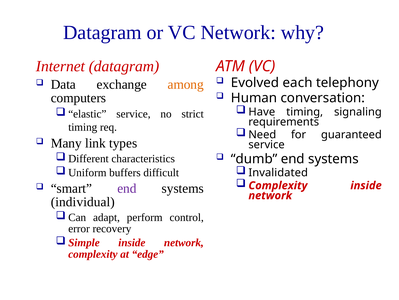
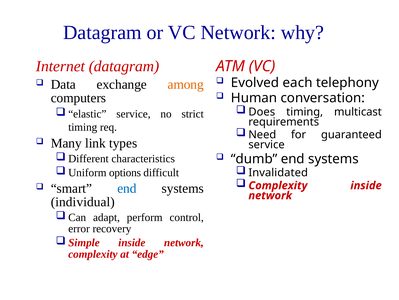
Have: Have -> Does (262, 112)
signaling: signaling -> multicast (358, 112)
buffers: buffers -> options (125, 172)
end colour: purple -> blue (127, 188)
